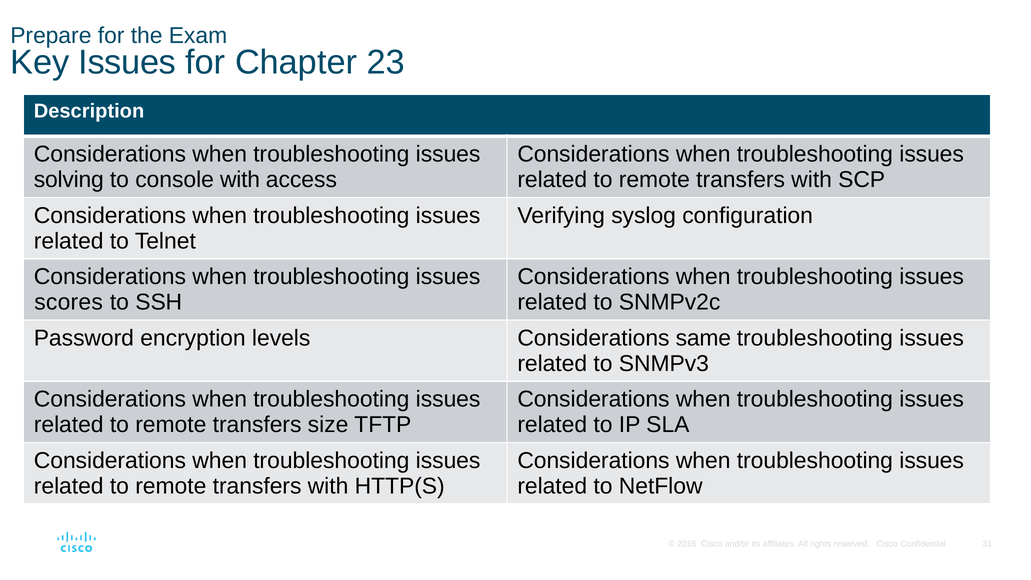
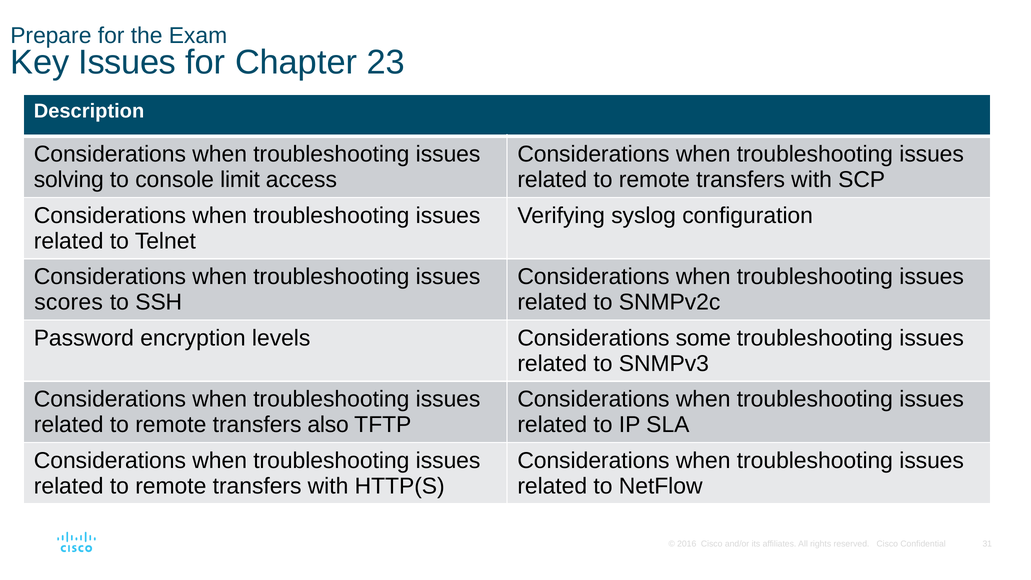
console with: with -> limit (240, 180)
same: same -> some (703, 338)
size: size -> also (328, 425)
